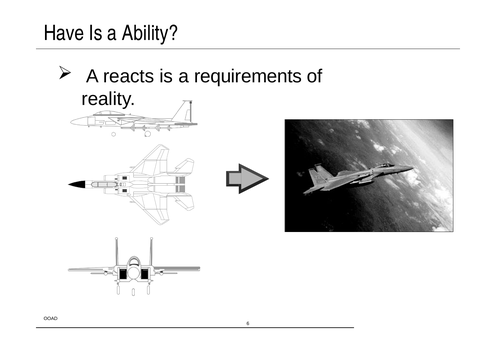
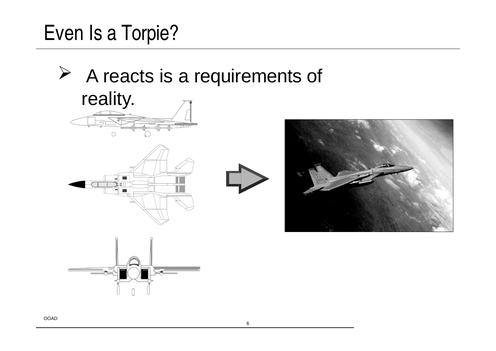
Have: Have -> Even (64, 33)
Ability: Ability -> Torpie (150, 33)
